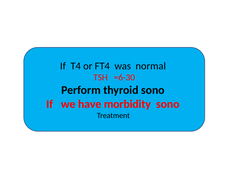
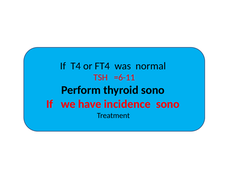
=6-30: =6-30 -> =6-11 (124, 78)
morbidity: morbidity -> incidence (127, 104)
